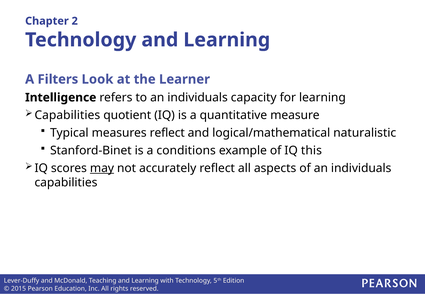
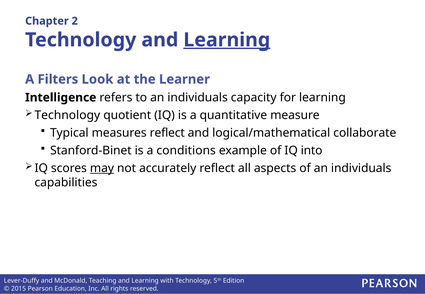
Learning underline: none -> present (227, 40)
Capabilities: Capabilities -> Technology (67, 115)
naturalistic: naturalistic -> collaborate (365, 133)
this: this -> into (312, 151)
